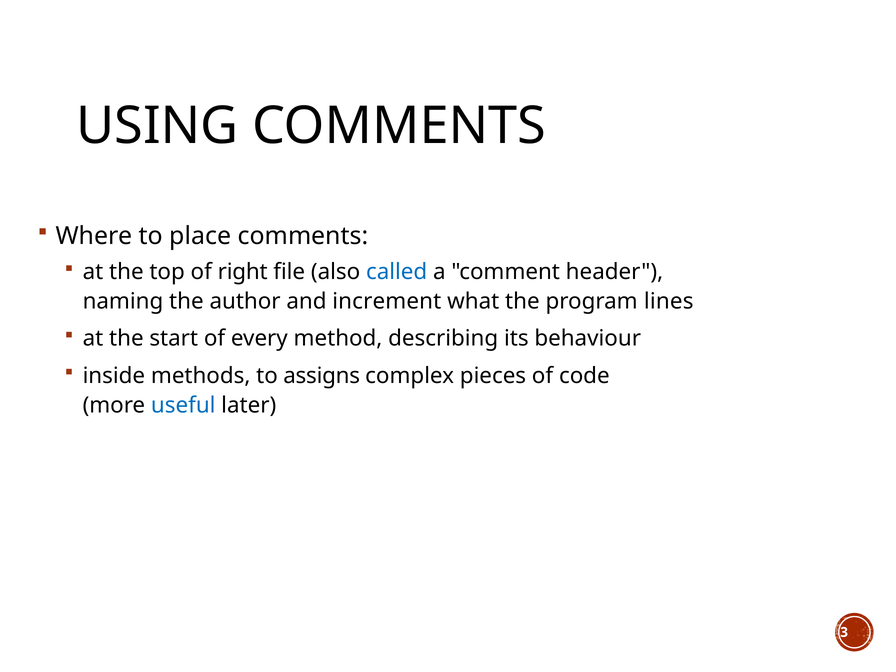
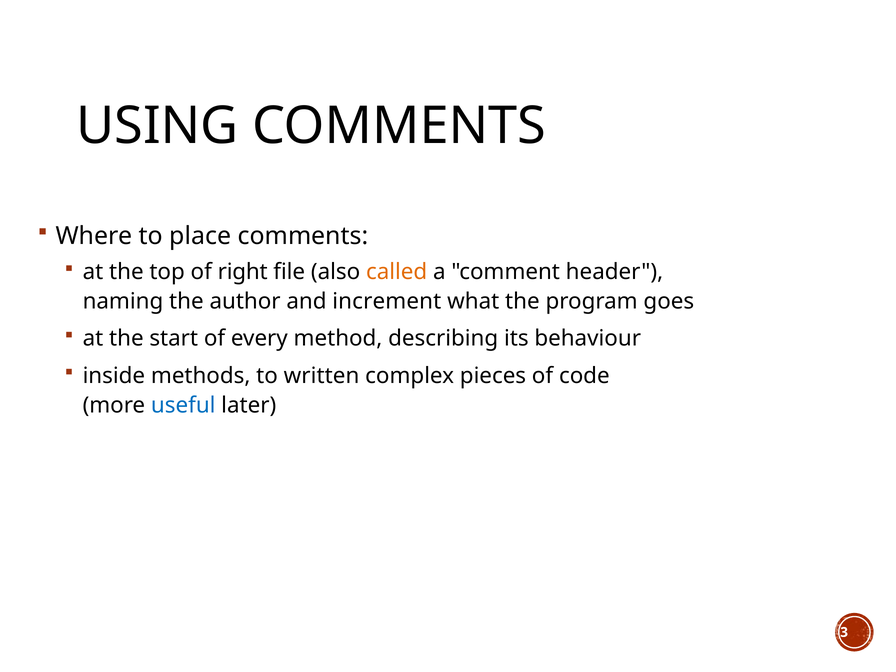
called colour: blue -> orange (397, 272)
lines: lines -> goes (669, 302)
assigns: assigns -> written (322, 376)
